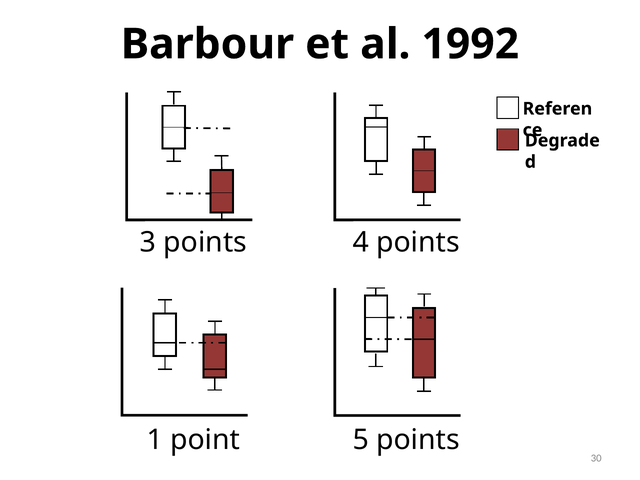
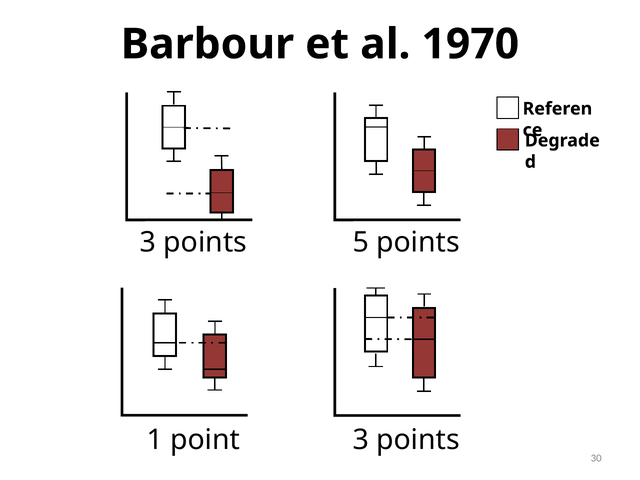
1992: 1992 -> 1970 (470, 44)
4: 4 -> 5 (361, 243)
point 5: 5 -> 3 (361, 440)
